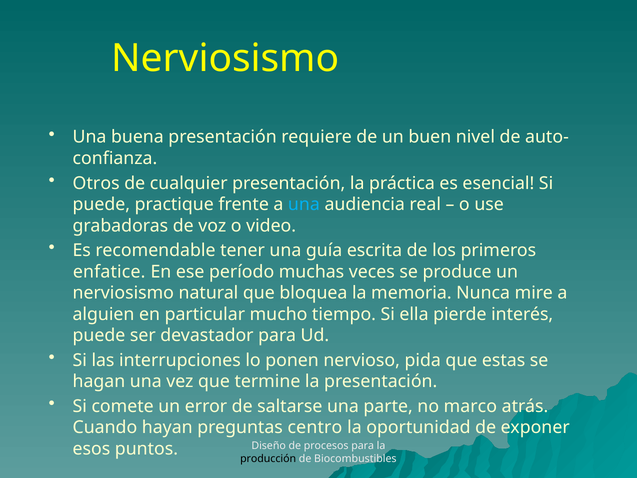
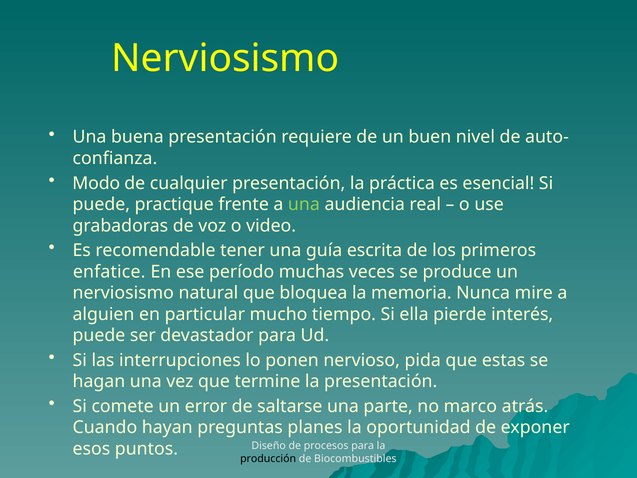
Otros: Otros -> Modo (96, 183)
una colour: light blue -> light green (304, 204)
centro: centro -> planes (315, 427)
